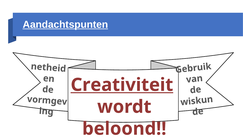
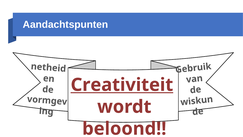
Aandachtspunten underline: present -> none (65, 24)
